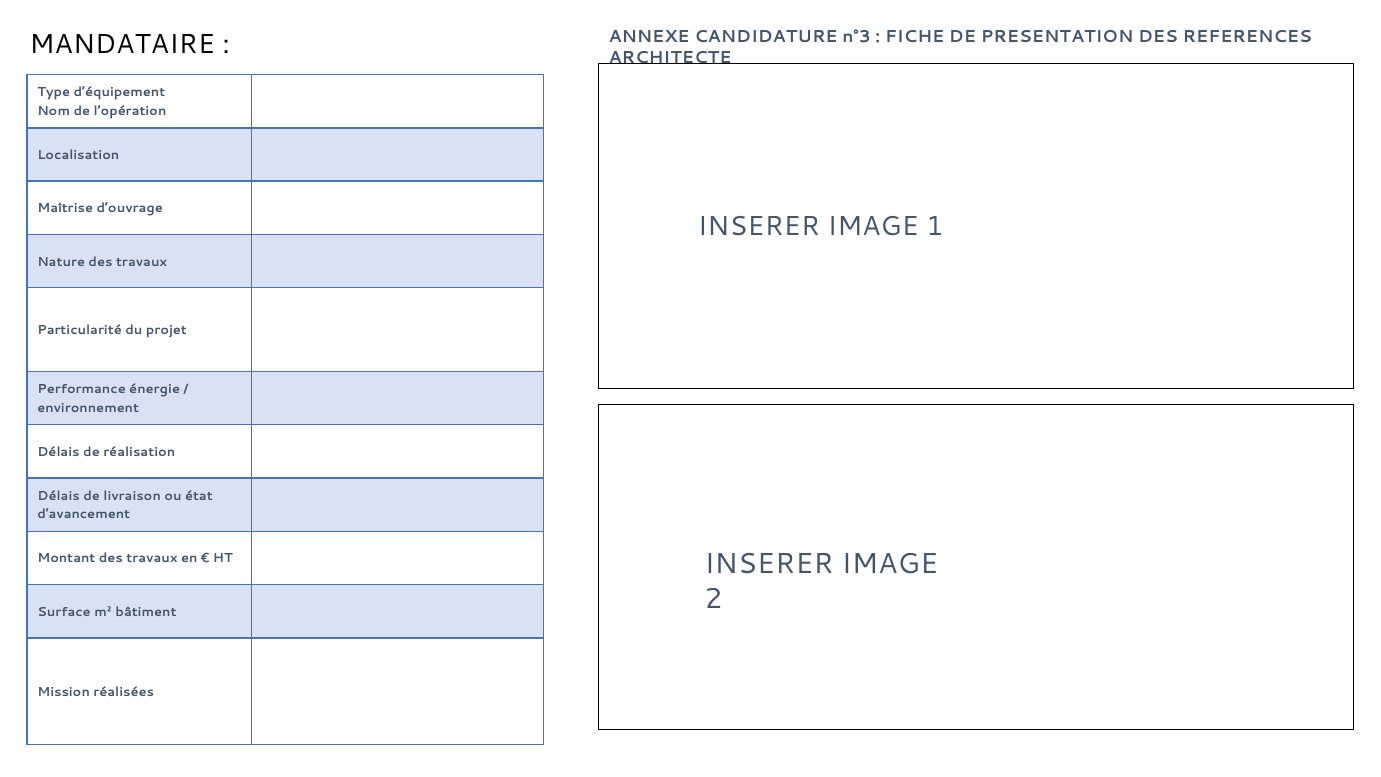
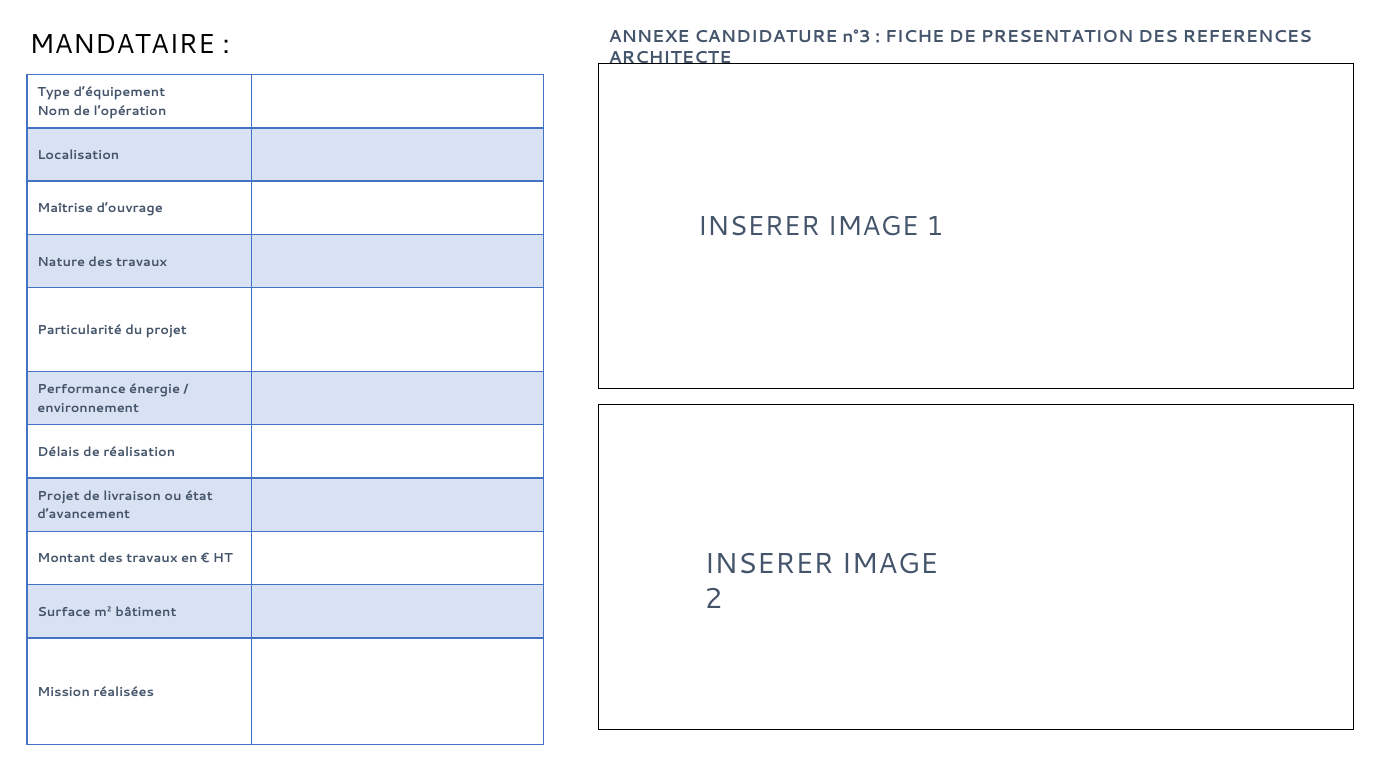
Délais: Délais -> Projet (59, 496)
